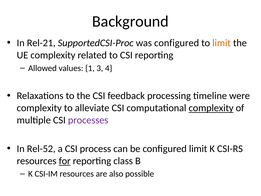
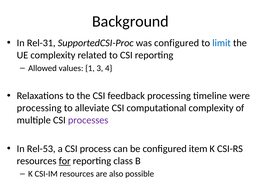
Rel-21: Rel-21 -> Rel-31 (41, 43)
limit colour: orange -> blue (222, 43)
complexity: complexity -> processing (39, 108)
complexity underline: present -> none (211, 108)
Rel-52: Rel-52 -> Rel-53 (41, 149)
configured limit: limit -> item (198, 149)
